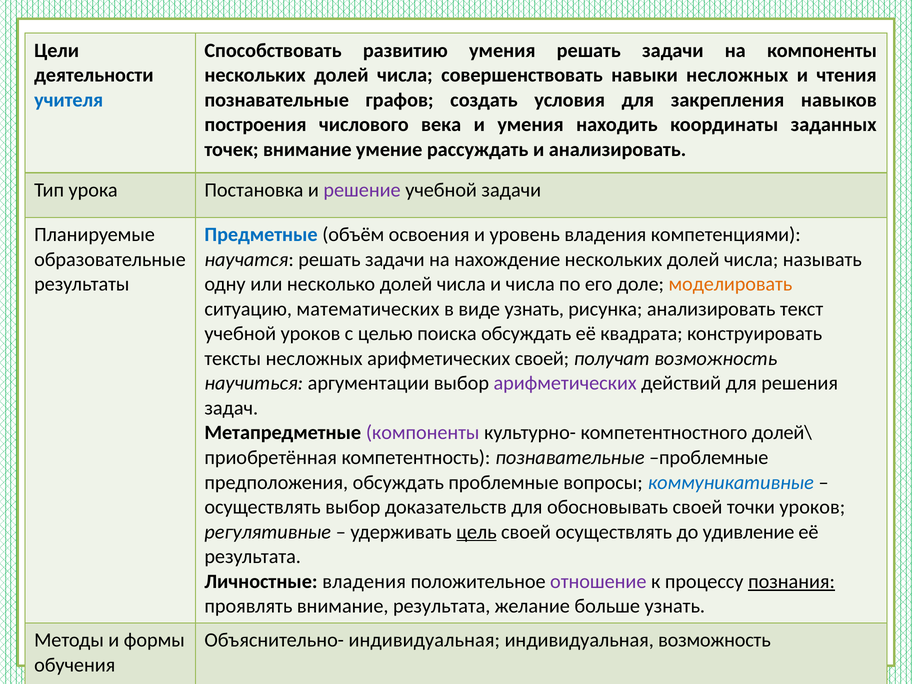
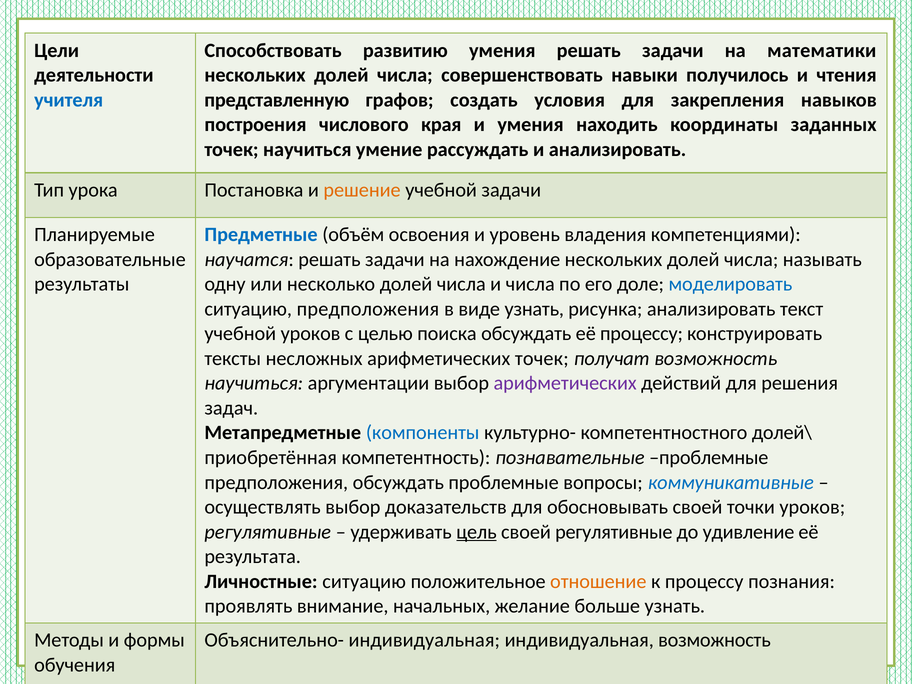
на компоненты: компоненты -> математики (822, 50)
навыки несложных: несложных -> получилось (737, 75)
познавательные: познавательные -> представленную (277, 100)
века: века -> края (441, 125)
точек внимание: внимание -> научиться (307, 149)
решение colour: purple -> orange (362, 190)
моделировать colour: orange -> blue (730, 284)
ситуацию математических: математических -> предположения (368, 309)
её квадрата: квадрата -> процессу (641, 334)
арифметических своей: своей -> точек (542, 358)
компоненты colour: purple -> blue (423, 433)
своей осуществлять: осуществлять -> регулятивные (614, 532)
Личностные владения: владения -> ситуацию (364, 581)
отношение colour: purple -> orange (598, 581)
познания underline: present -> none (792, 581)
внимание результата: результата -> начальных (442, 606)
